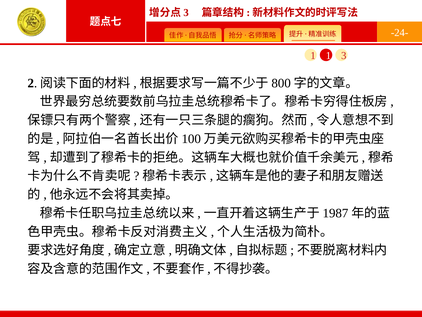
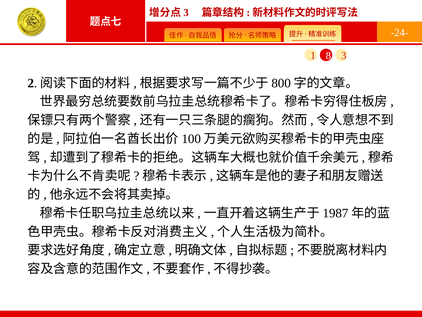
1 1: 1 -> 8 (328, 56)
